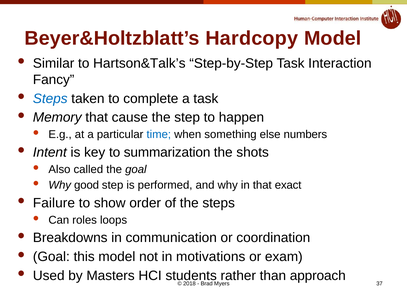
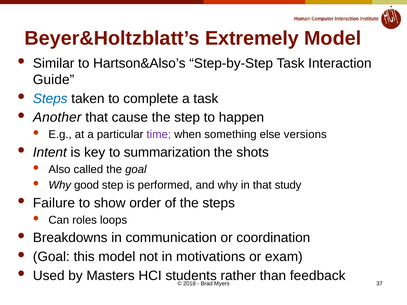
Hardcopy: Hardcopy -> Extremely (252, 38)
Hartson&Talk’s: Hartson&Talk’s -> Hartson&Also’s (139, 63)
Fancy: Fancy -> Guide (54, 80)
Memory: Memory -> Another (57, 118)
time colour: blue -> purple (159, 135)
numbers: numbers -> versions (305, 135)
exact: exact -> study (288, 185)
approach: approach -> feedback (318, 276)
